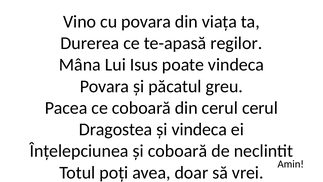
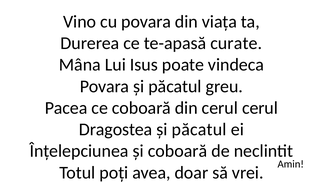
regilor: regilor -> curate (236, 43)
Dragostea și vindeca: vindeca -> păcatul (199, 129)
